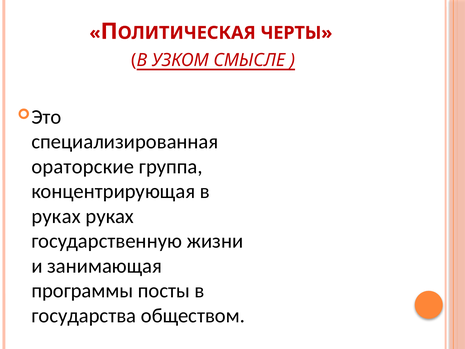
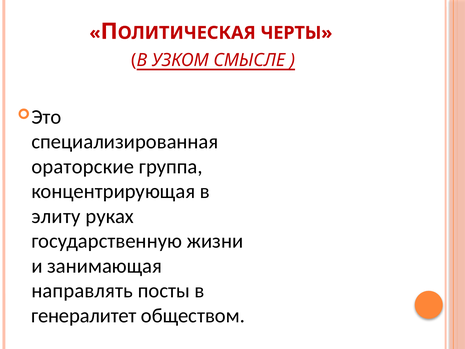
руках: руках -> элиту (56, 216)
программы: программы -> направлять (82, 291)
государства: государства -> генералитет (84, 315)
